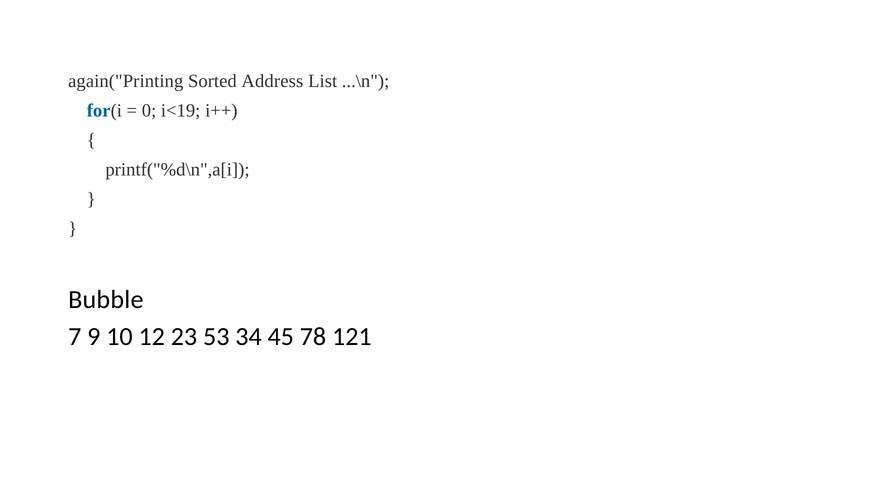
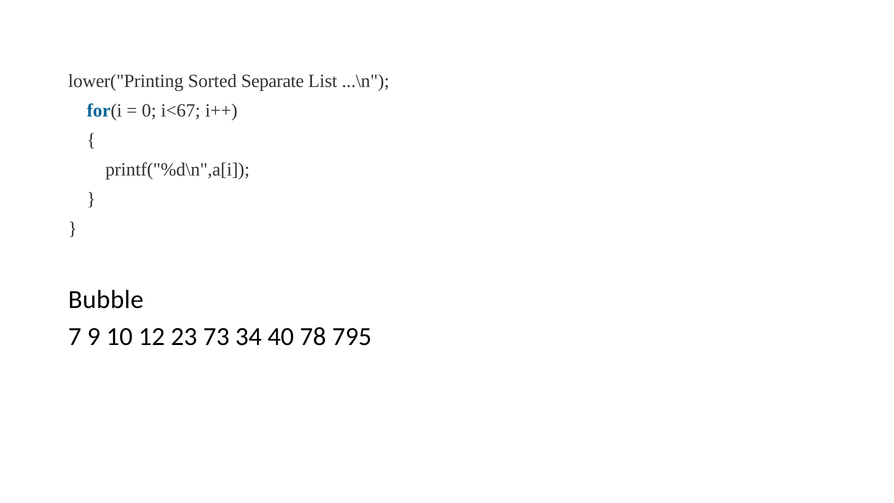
again("Printing: again("Printing -> lower("Printing (126, 81)
Address: Address -> Separate (273, 81)
i<19: i<19 -> i<67 (181, 111)
53: 53 -> 73 (216, 337)
45: 45 -> 40 (281, 337)
121: 121 -> 795 (352, 337)
